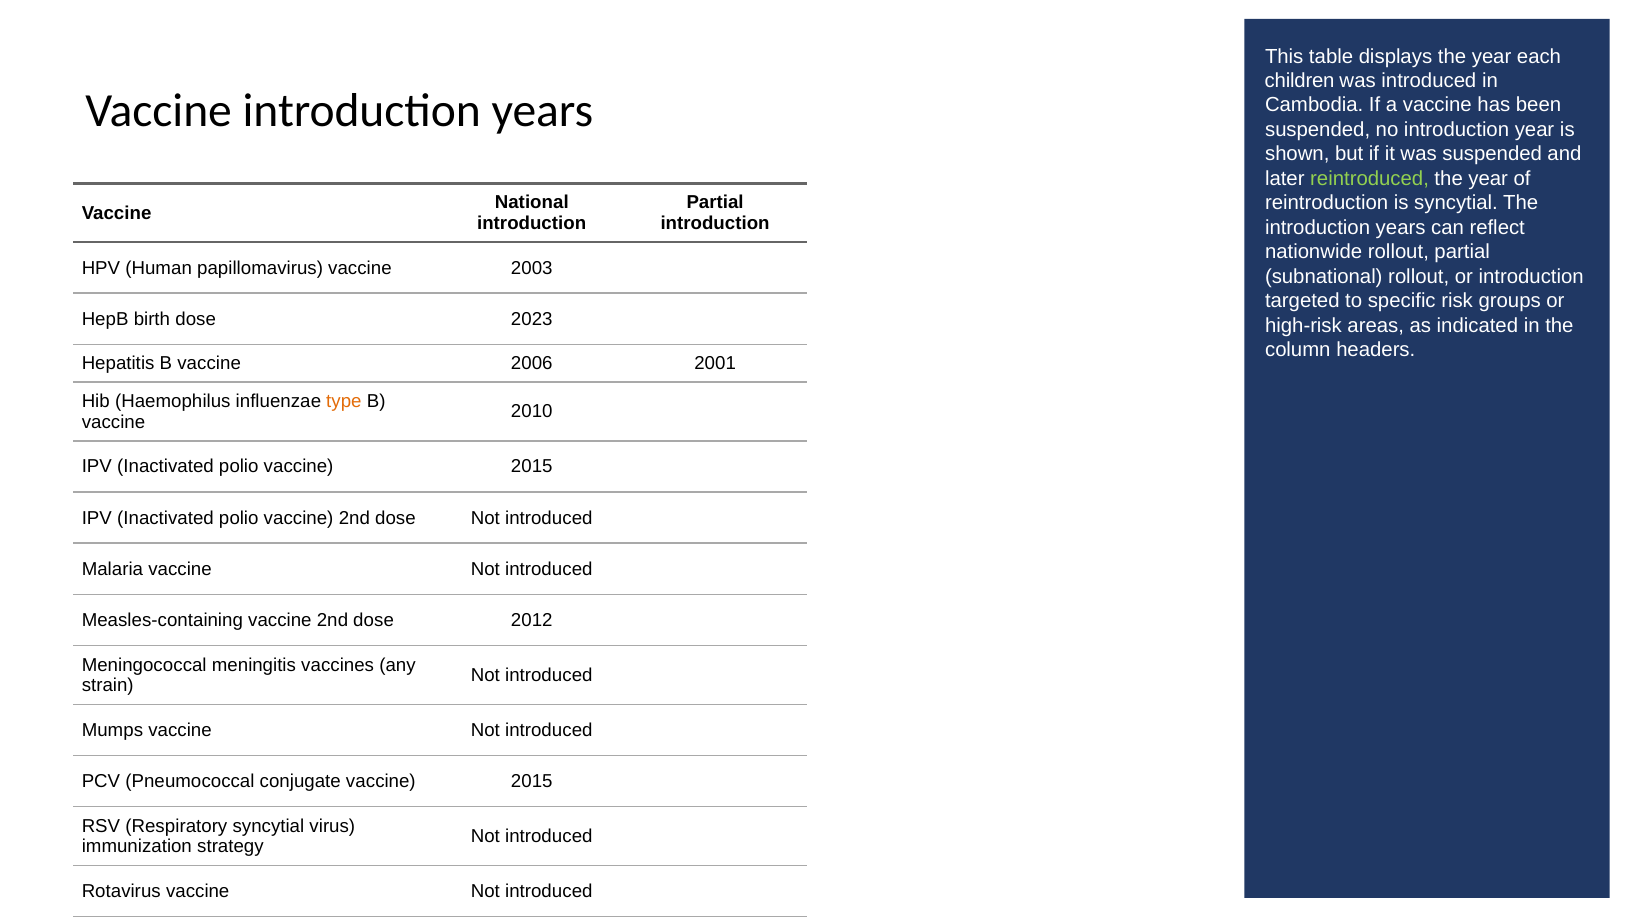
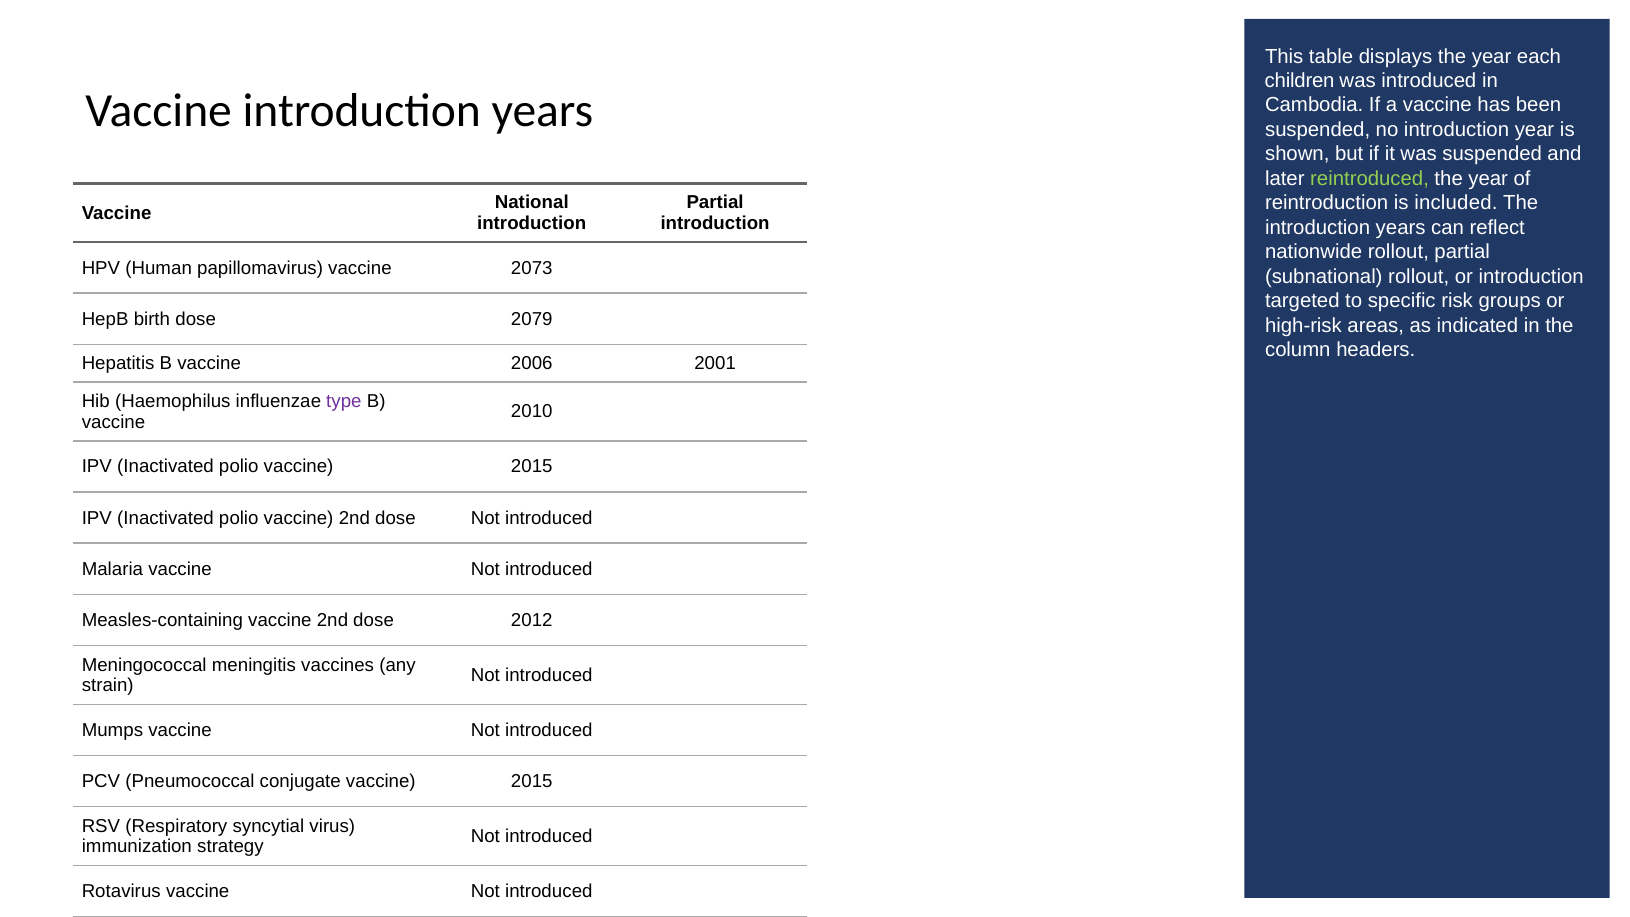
is syncytial: syncytial -> included (1456, 203)
2003: 2003 -> 2073 (532, 268)
2023: 2023 -> 2079 (532, 319)
type colour: orange -> purple (344, 401)
